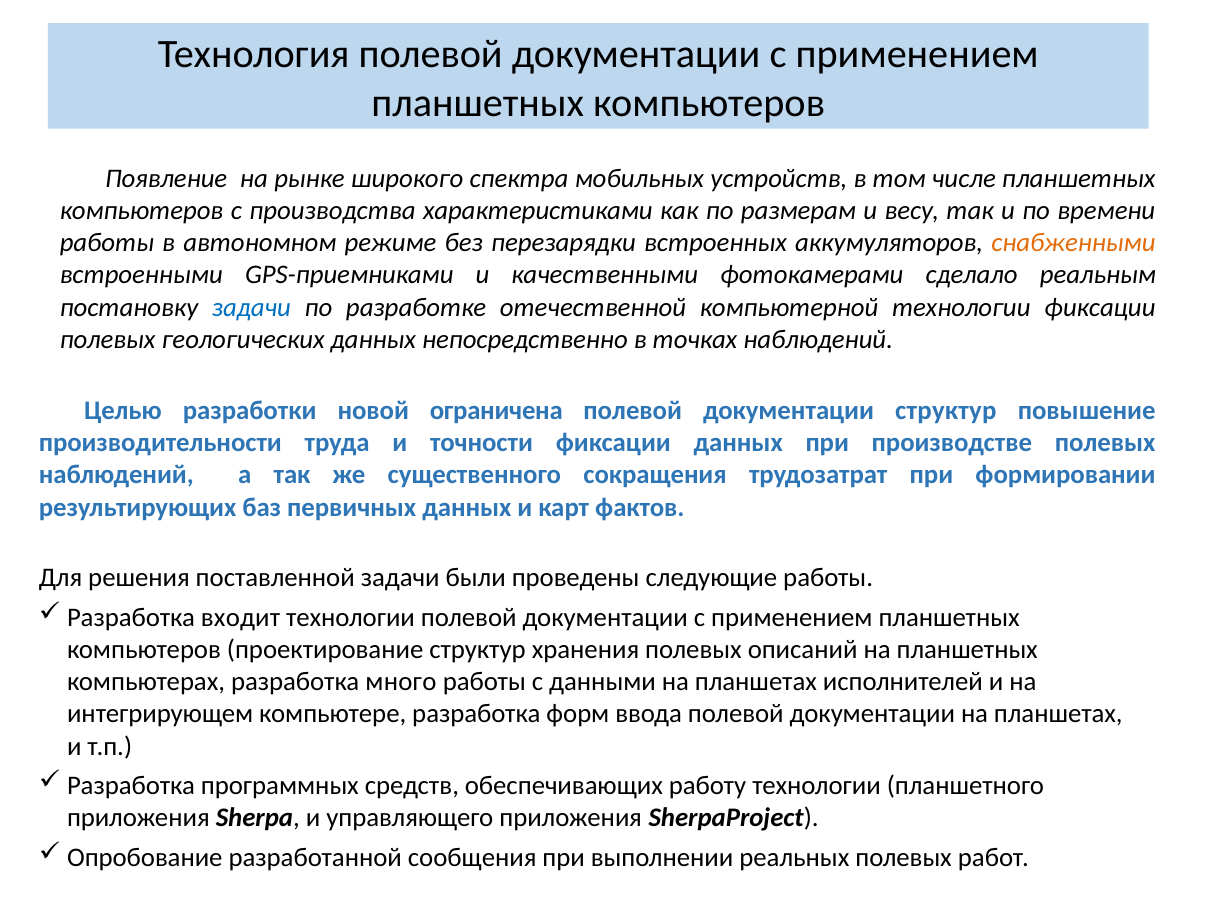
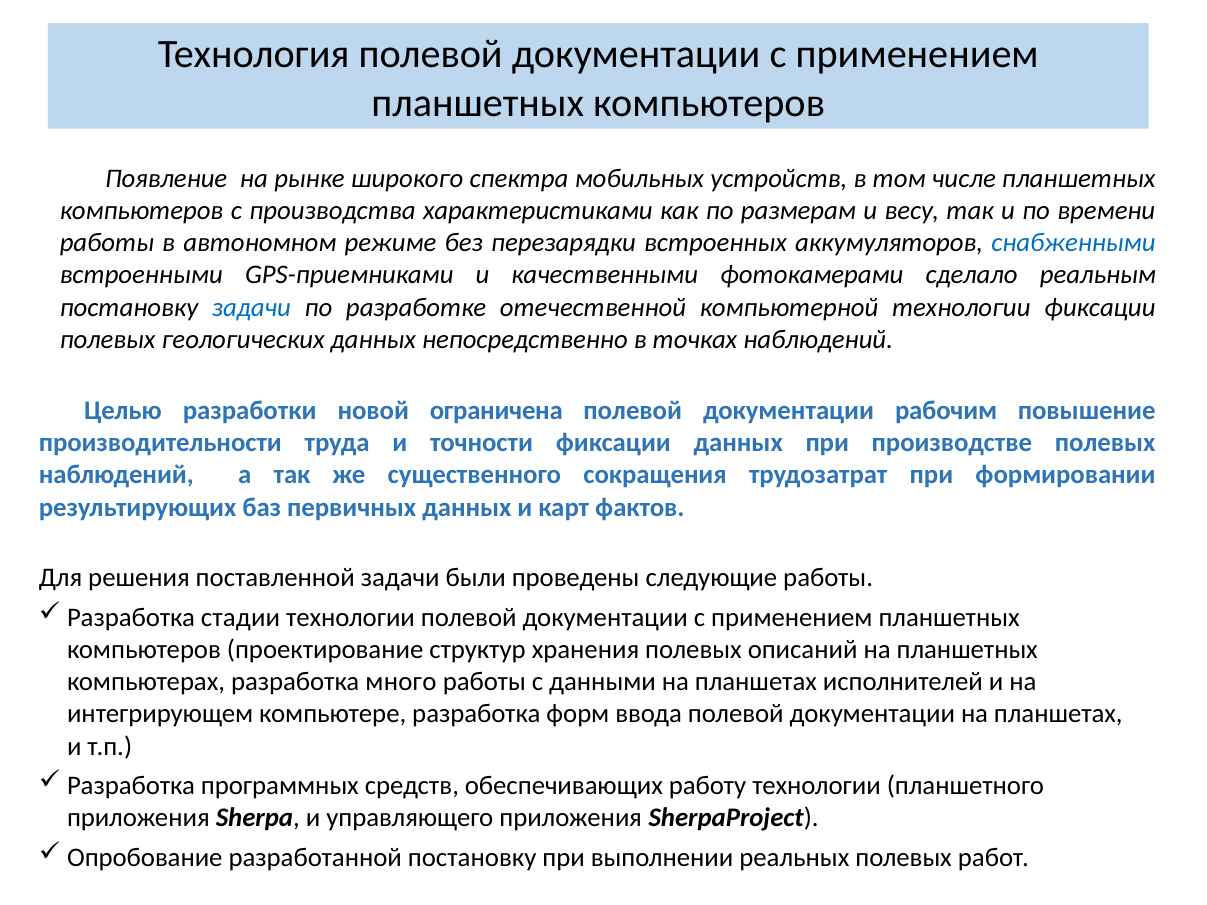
снабженными colour: orange -> blue (1073, 243)
документации структур: структур -> рабочим (946, 411)
входит: входит -> стадии (241, 618)
разработанной сообщения: сообщения -> постановку (472, 858)
